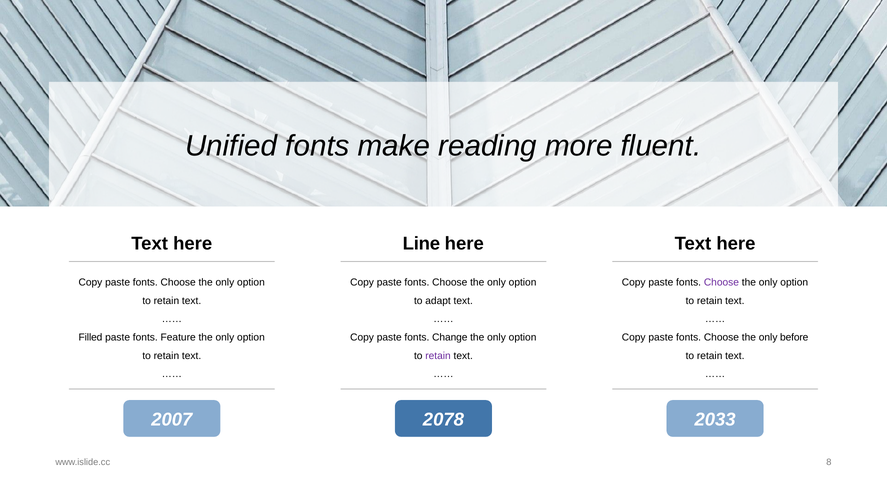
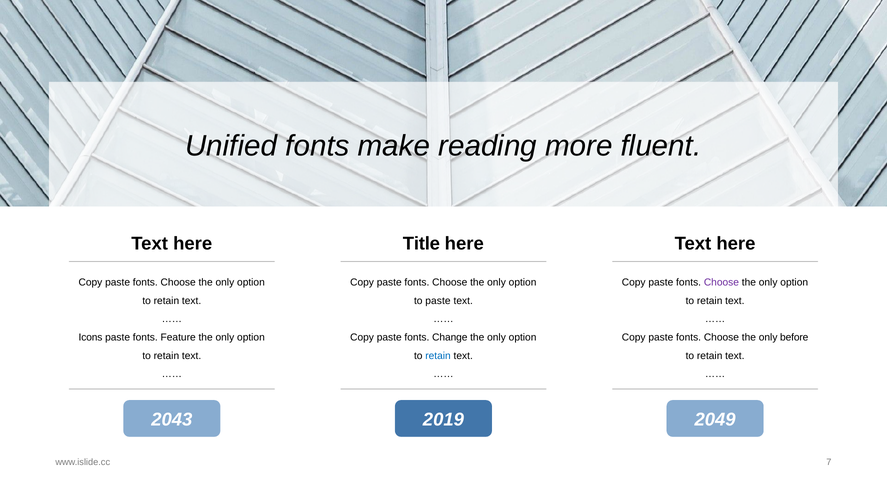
Line: Line -> Title (421, 244)
to adapt: adapt -> paste (438, 301)
Filled: Filled -> Icons (90, 337)
retain colour: purple -> blue (438, 356)
2007: 2007 -> 2043 (172, 420)
2078: 2078 -> 2019 (443, 420)
2033: 2033 -> 2049 (715, 420)
8: 8 -> 7 (829, 462)
